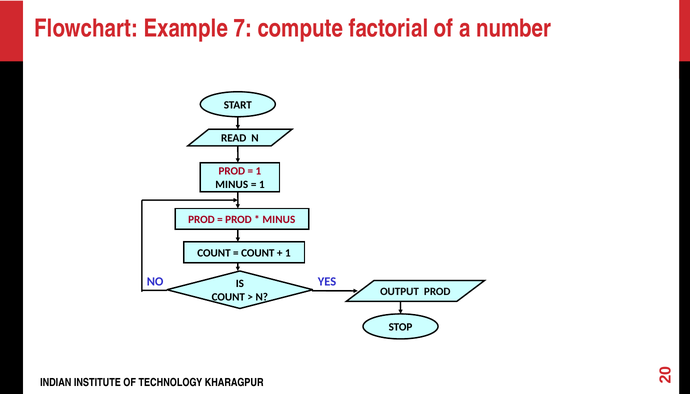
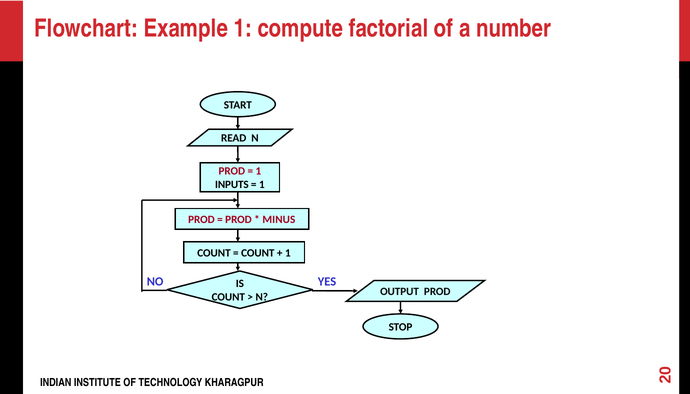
Example 7: 7 -> 1 (243, 28)
MINUS: MINUS -> INPUTS (232, 185)
